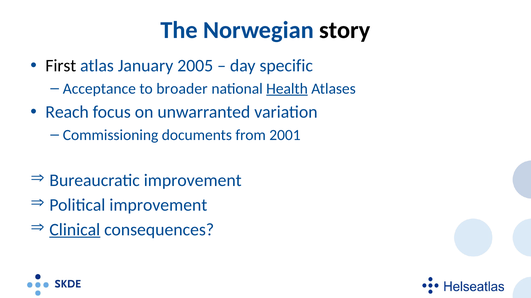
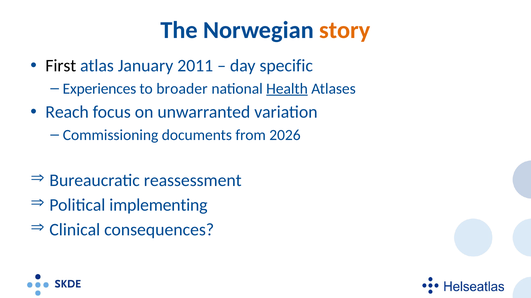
story colour: black -> orange (345, 30)
2005: 2005 -> 2011 (195, 66)
Acceptance: Acceptance -> Experiences (99, 89)
2001: 2001 -> 2026 (285, 135)
Bureaucratic improvement: improvement -> reassessment (193, 181)
Political improvement: improvement -> implementing (158, 205)
Clinical underline: present -> none (75, 230)
